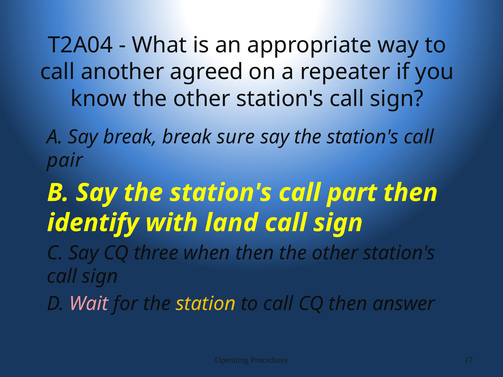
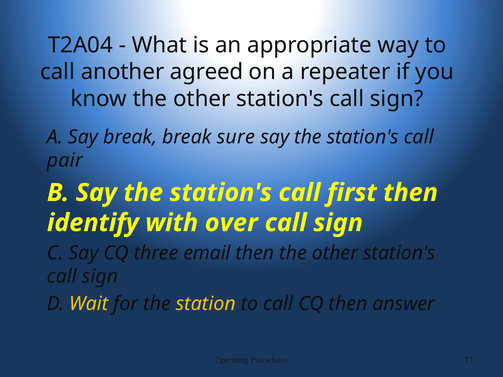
part: part -> first (352, 193)
land: land -> over (231, 223)
when: when -> email (207, 253)
Wait colour: pink -> yellow (89, 304)
